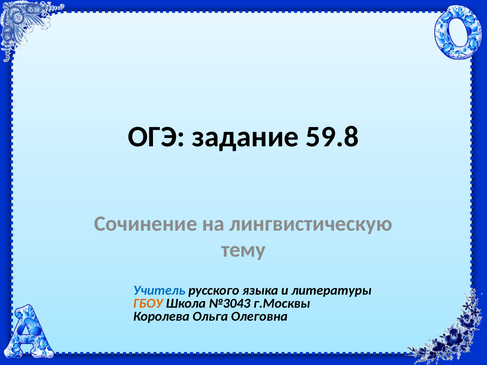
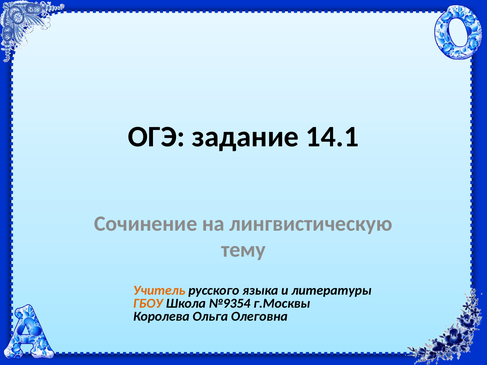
59.8: 59.8 -> 14.1 (332, 137)
Учитель colour: blue -> orange (159, 291)
№3043: №3043 -> №9354 (230, 304)
